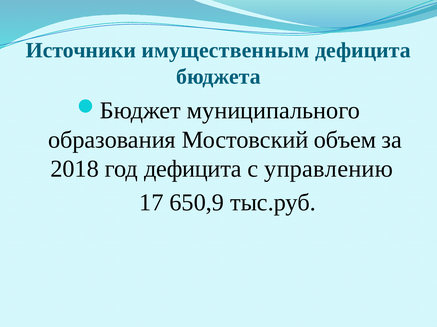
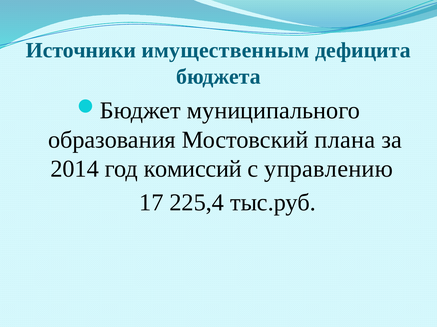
объем: объем -> плана (345, 140)
2018: 2018 -> 2014 (75, 169)
год дефицита: дефицита -> комиссий (193, 169)
650,9: 650,9 -> 225,4 (197, 203)
